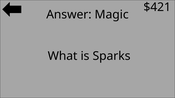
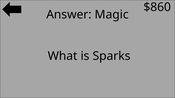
$421: $421 -> $860 (157, 7)
